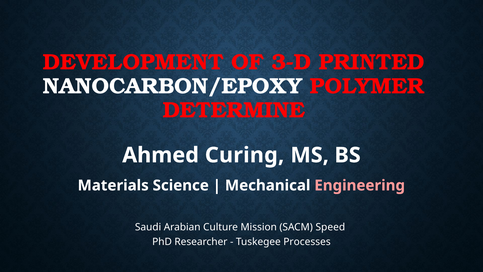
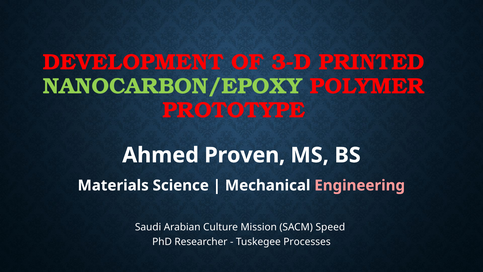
NANOCARBON/EPOXY colour: white -> light green (173, 86)
DETERMINE: DETERMINE -> PROTOTYPE (234, 110)
Curing: Curing -> Proven (245, 155)
